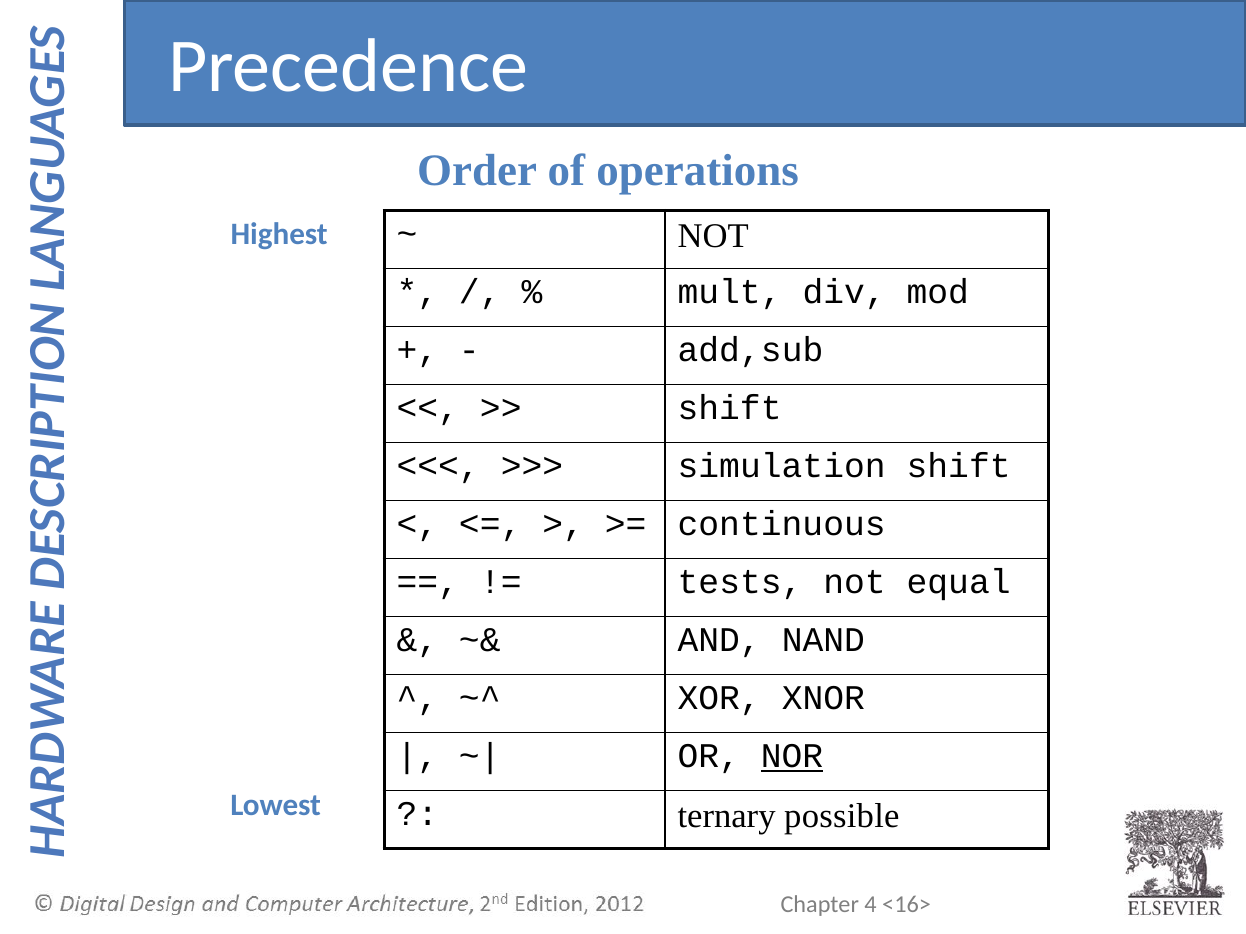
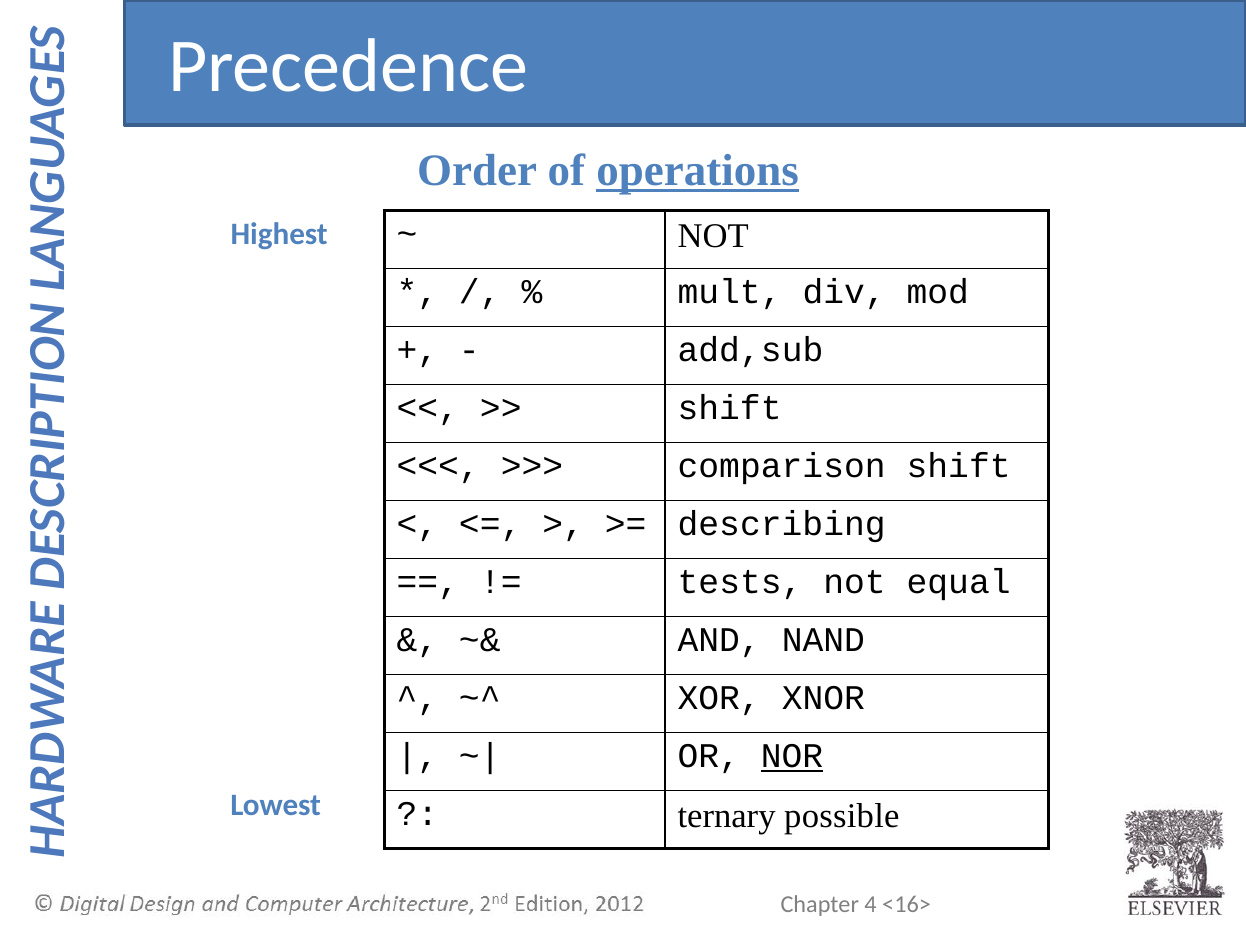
operations underline: none -> present (698, 171)
simulation: simulation -> comparison (782, 466)
continuous: continuous -> describing (782, 525)
